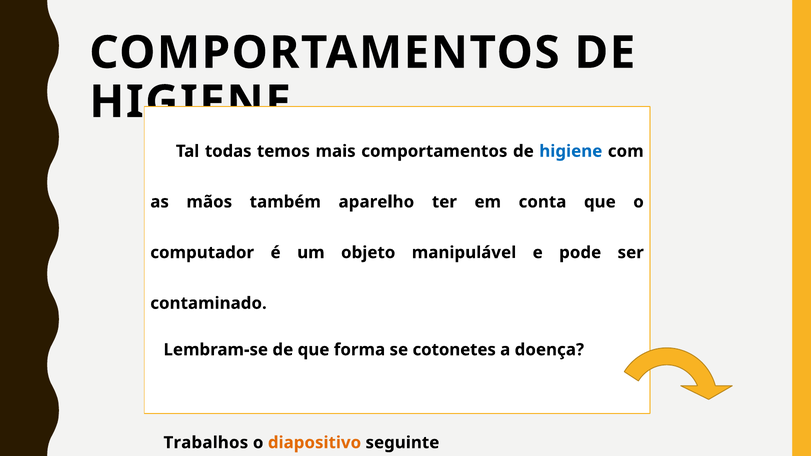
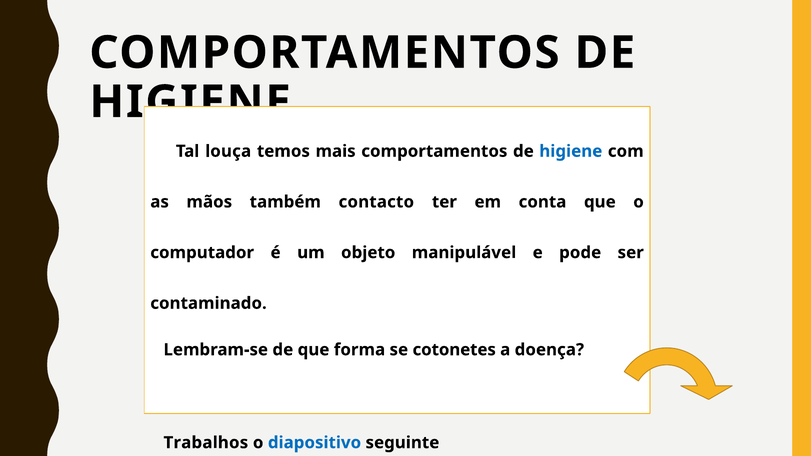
todas: todas -> louça (228, 151)
aparelho: aparelho -> contacto (376, 202)
diapositivo colour: orange -> blue (315, 443)
